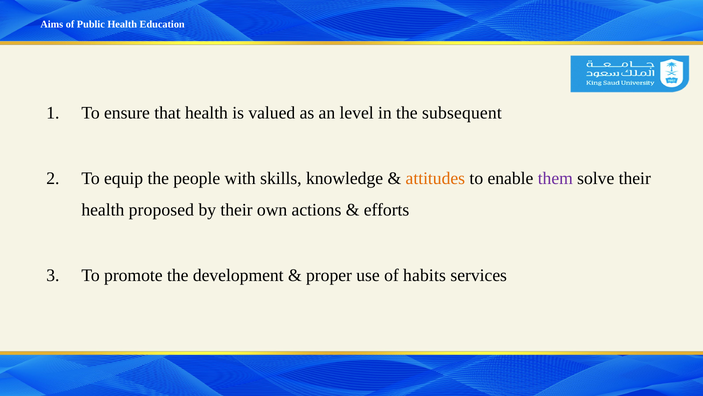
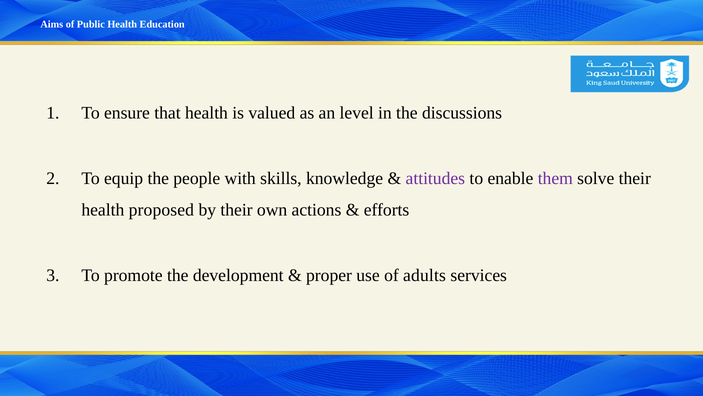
subsequent: subsequent -> discussions (462, 113)
attitudes colour: orange -> purple (435, 178)
habits: habits -> adults (424, 275)
